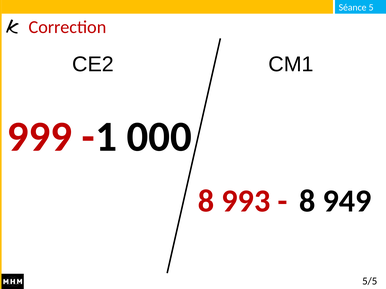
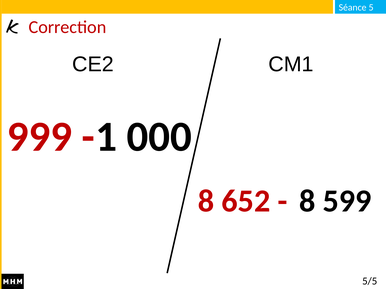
993: 993 -> 652 (246, 201)
949: 949 -> 599 (347, 201)
